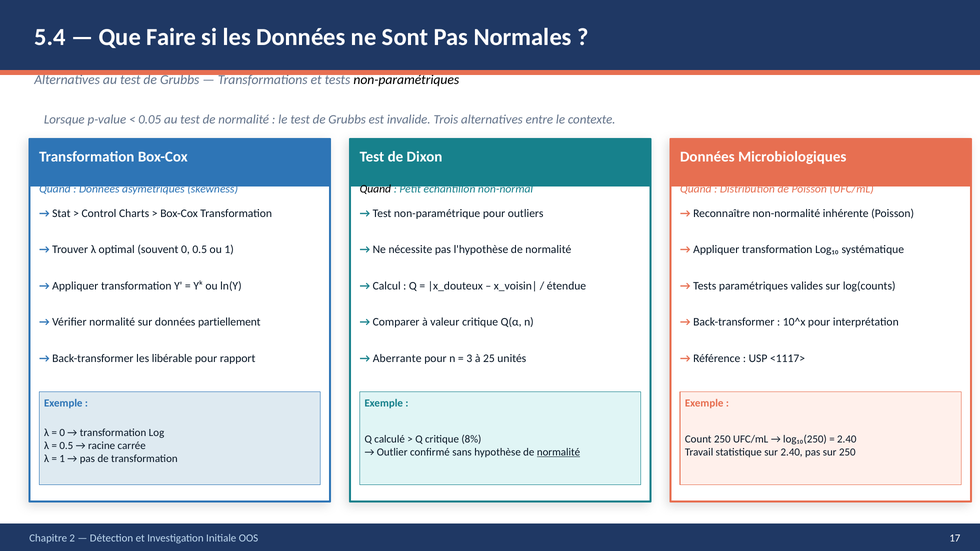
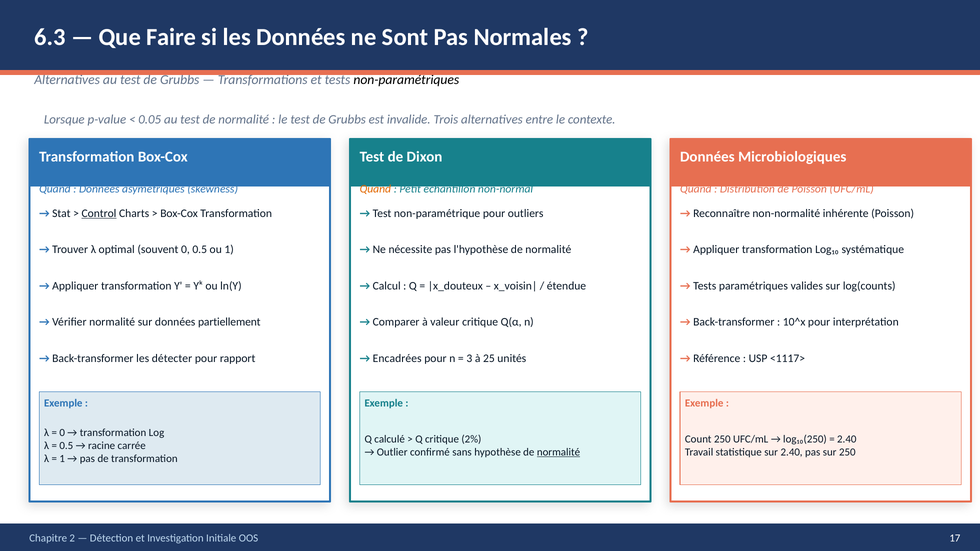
5.4: 5.4 -> 6.3 (50, 37)
Quand colour: black -> orange (375, 189)
Control underline: none -> present (99, 214)
libérable: libérable -> détecter (172, 359)
Aberrante: Aberrante -> Encadrées (397, 359)
8%: 8% -> 2% (471, 439)
